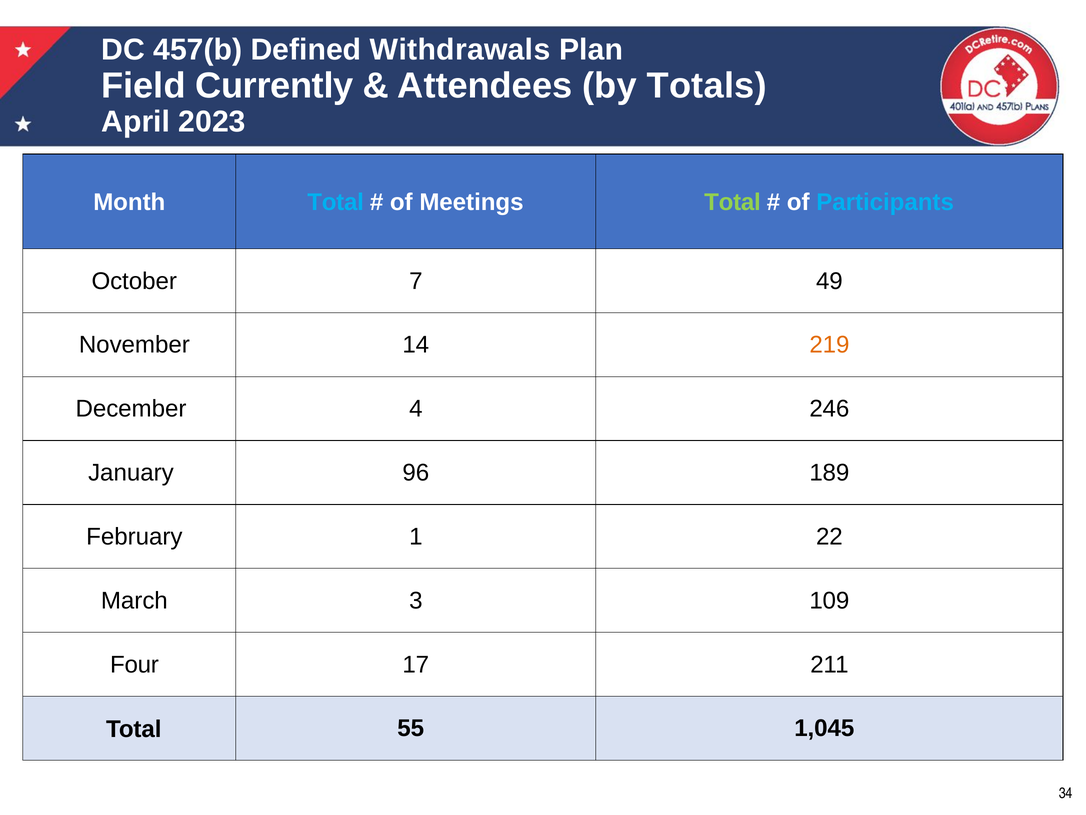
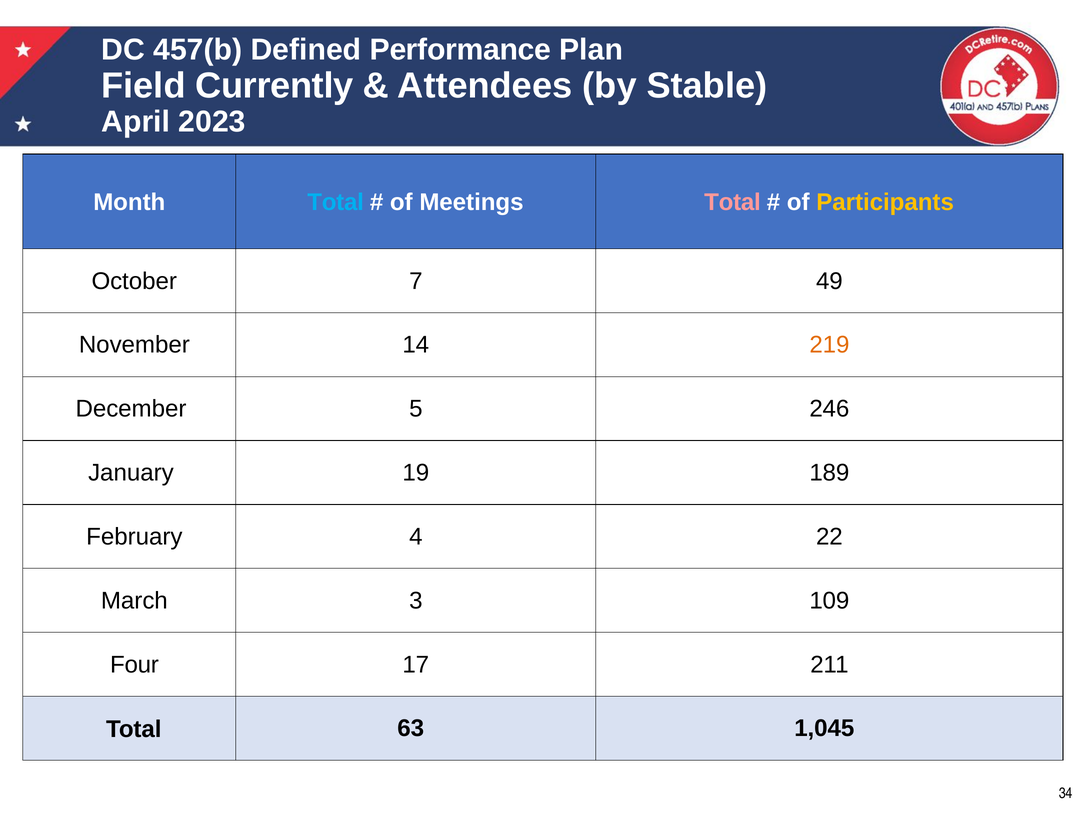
Withdrawals: Withdrawals -> Performance (460, 50)
Totals: Totals -> Stable (707, 86)
Total colour: light green -> pink (732, 202)
Participants colour: light blue -> yellow (885, 202)
4: 4 -> 5 (416, 409)
96: 96 -> 19 (416, 473)
1: 1 -> 4 (416, 536)
55: 55 -> 63 (411, 728)
